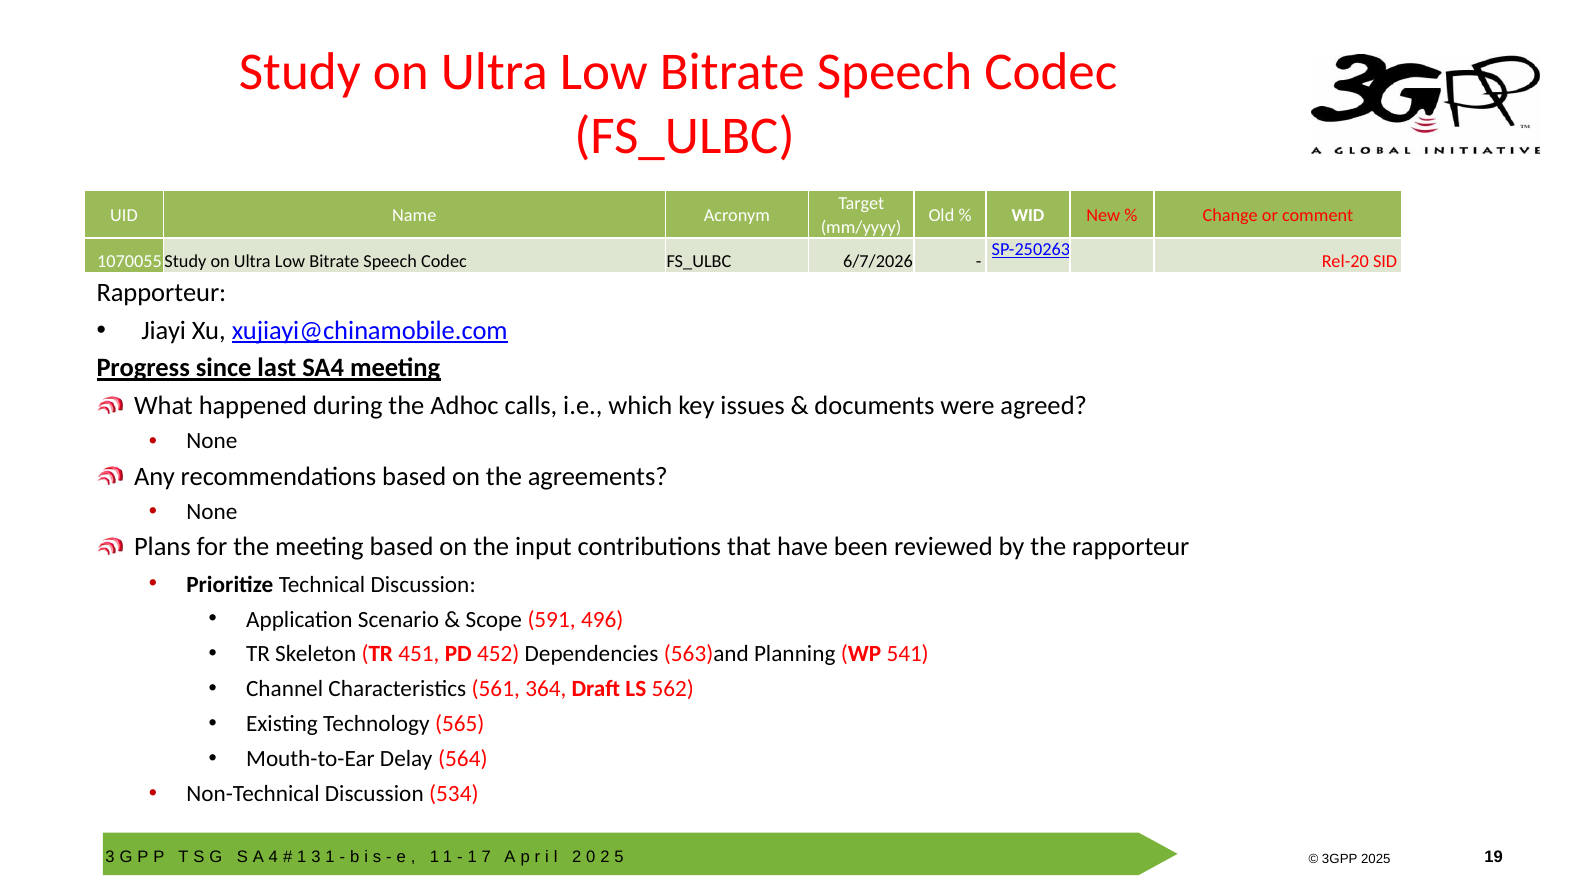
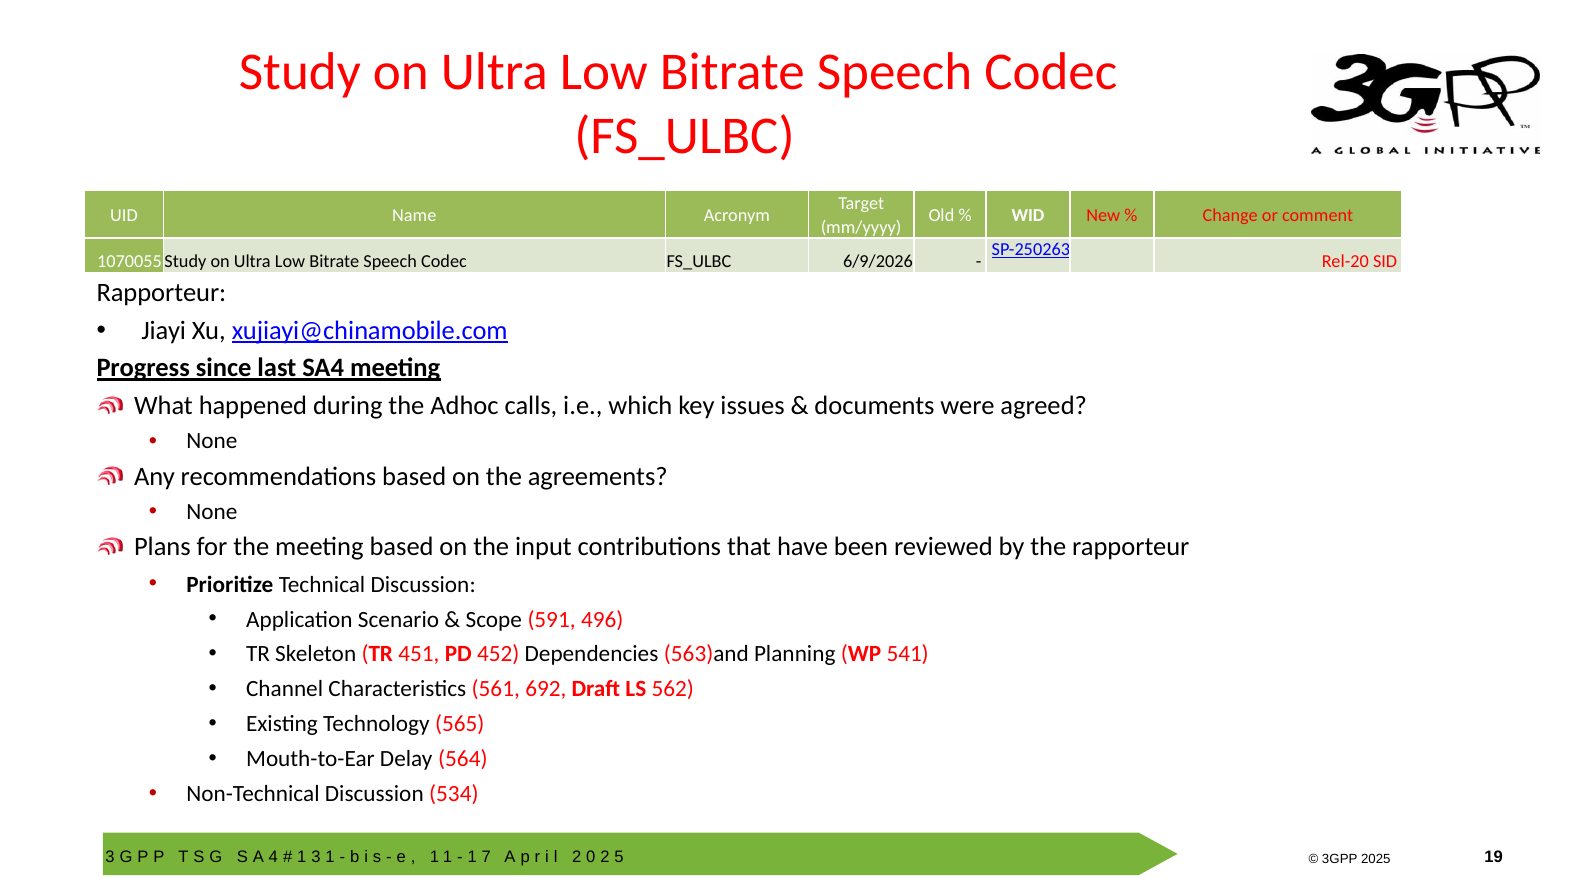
6/7/2026: 6/7/2026 -> 6/9/2026 (878, 262)
364: 364 -> 692 (546, 689)
